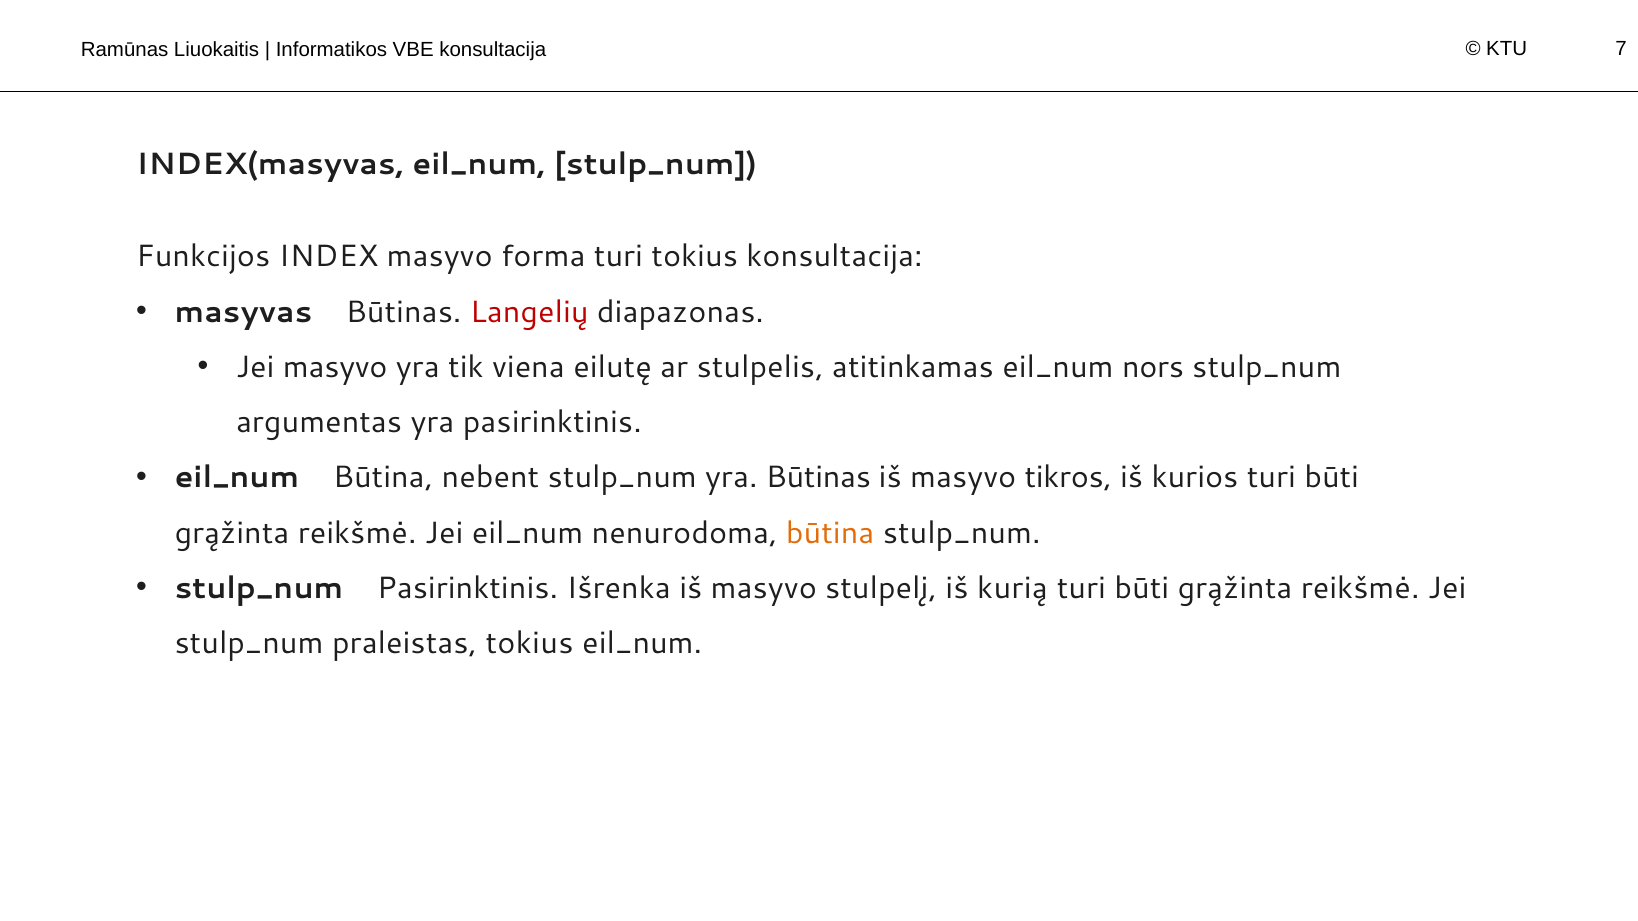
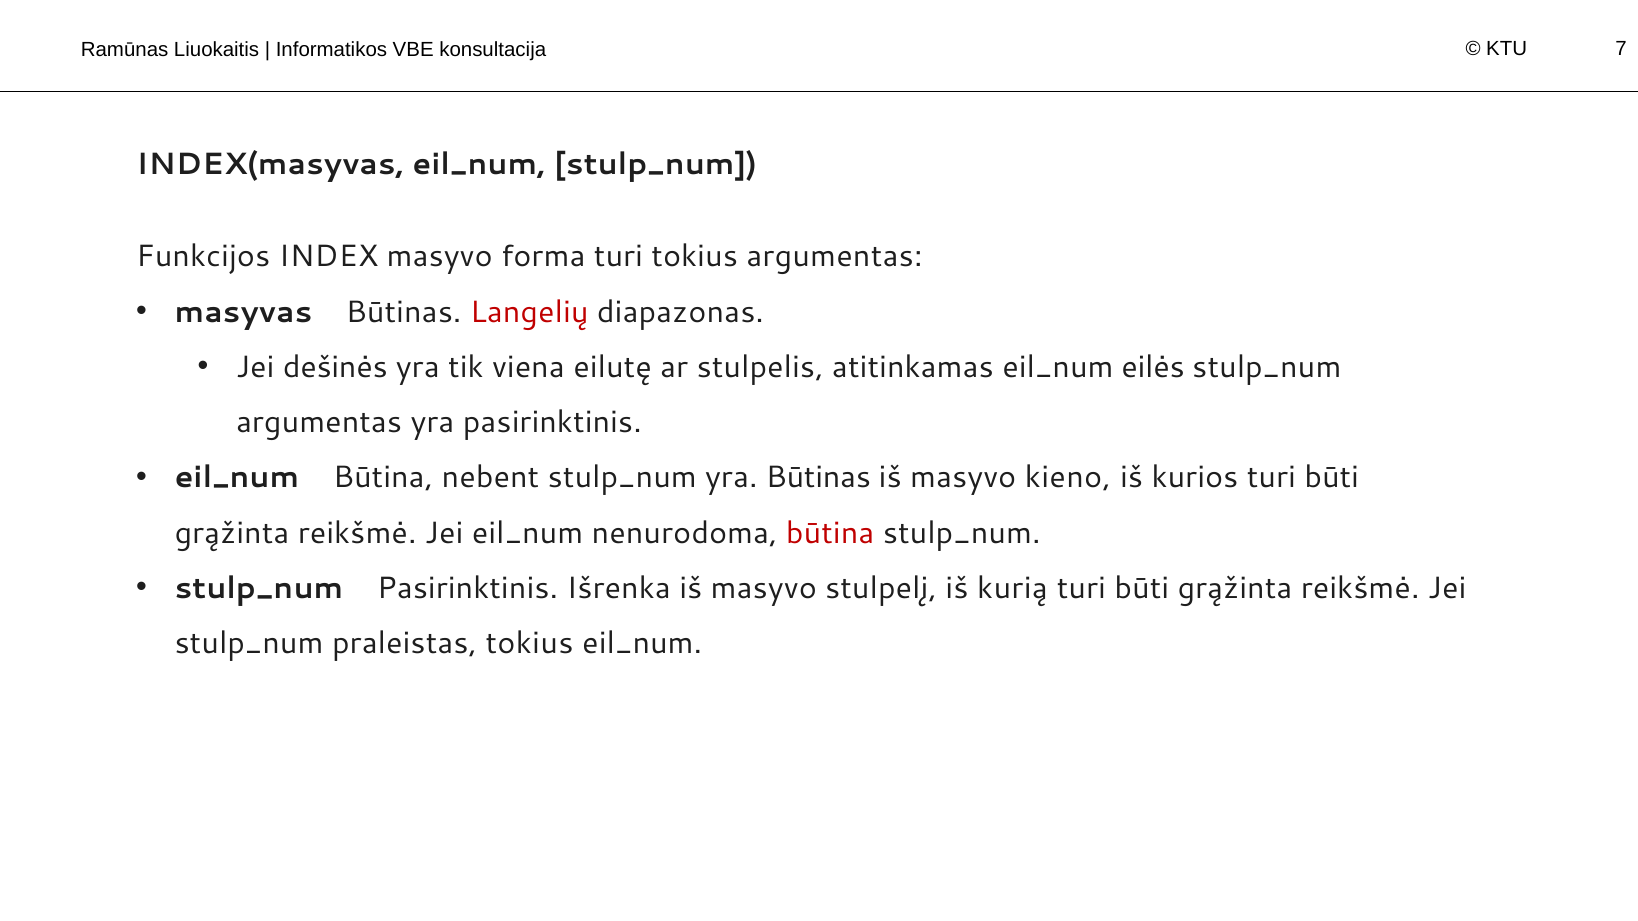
tokius konsultacija: konsultacija -> argumentas (834, 257)
Jei masyvo: masyvo -> dešinės (335, 367)
nors: nors -> eilės (1153, 367)
tikros: tikros -> kieno (1068, 478)
būtina colour: orange -> red (830, 533)
